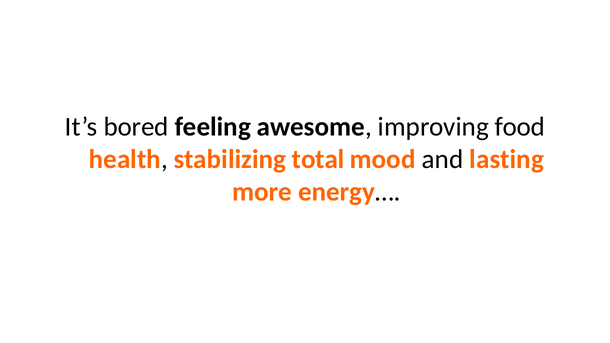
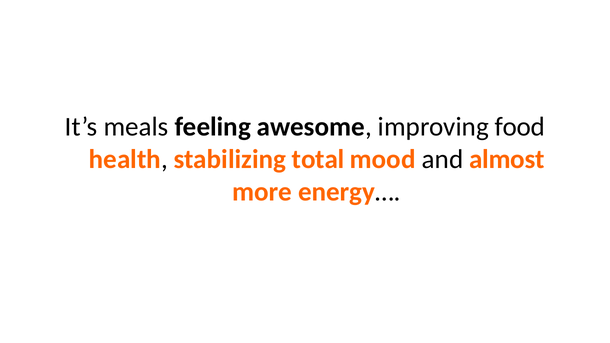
bored: bored -> meals (136, 127)
lasting: lasting -> almost (507, 159)
